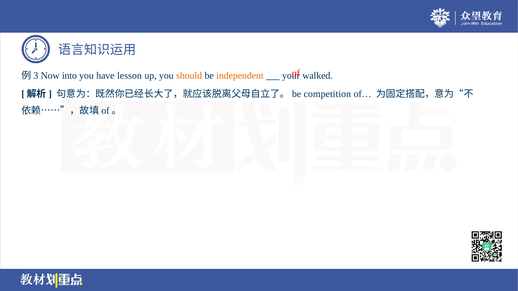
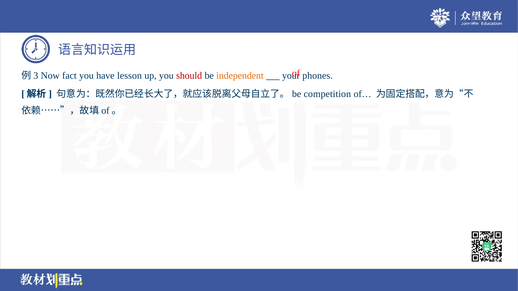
into: into -> fact (69, 76)
should colour: orange -> red (189, 76)
walked: walked -> phones (318, 76)
